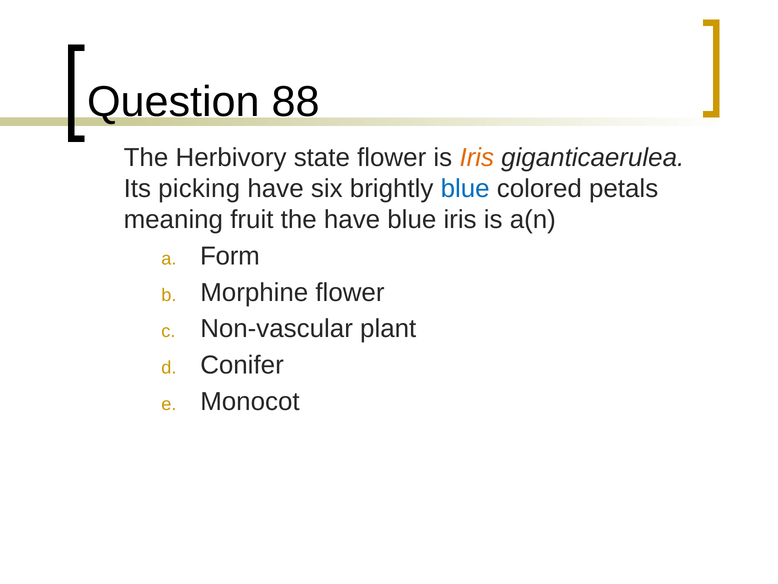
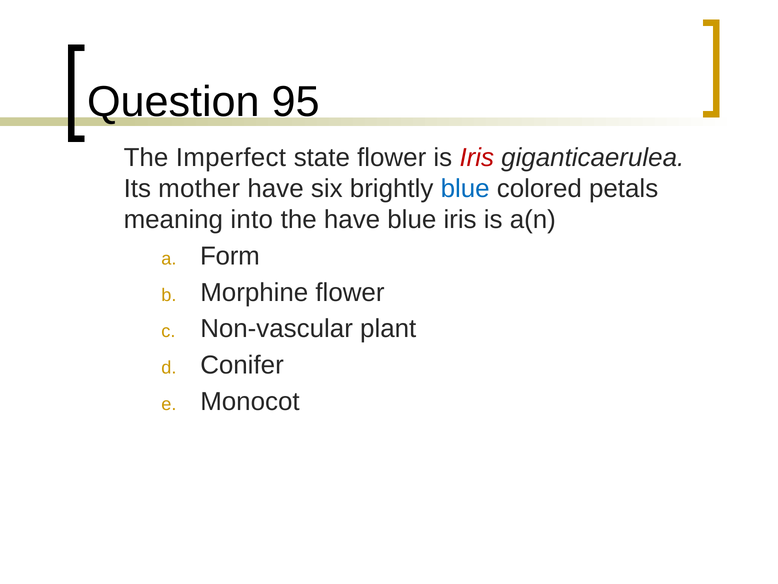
88: 88 -> 95 (296, 102)
Herbivory: Herbivory -> Imperfect (231, 157)
Iris colour: orange -> red (477, 157)
picking: picking -> mother (199, 189)
fruit: fruit -> into (252, 220)
